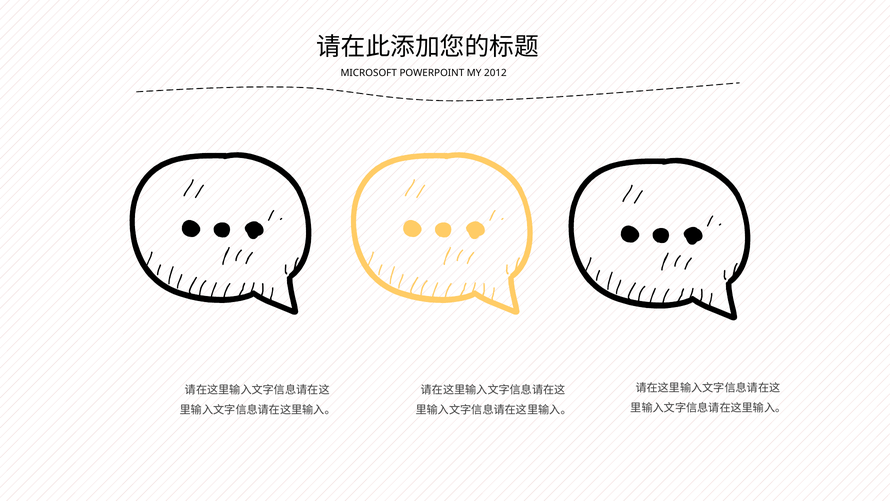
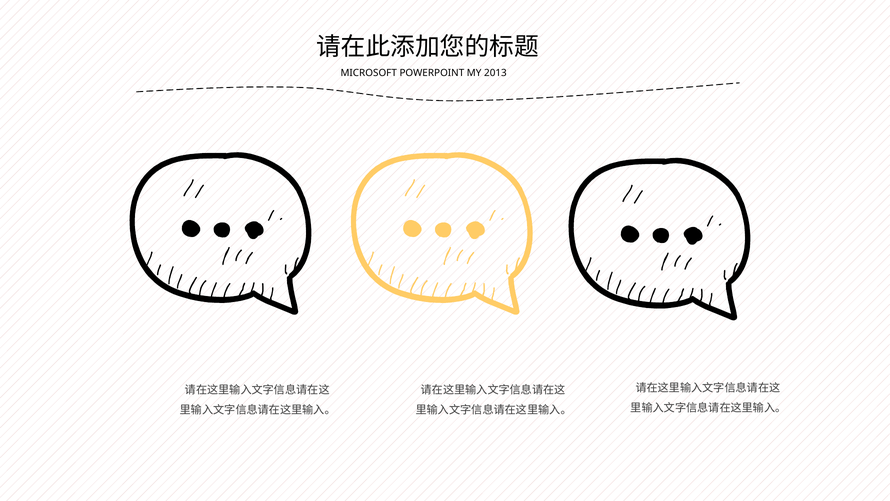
2012: 2012 -> 2013 (495, 73)
